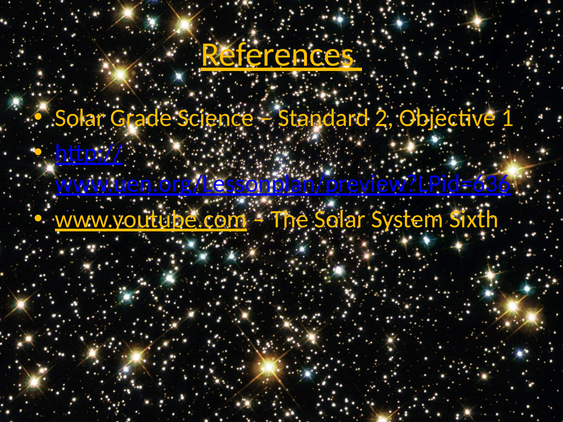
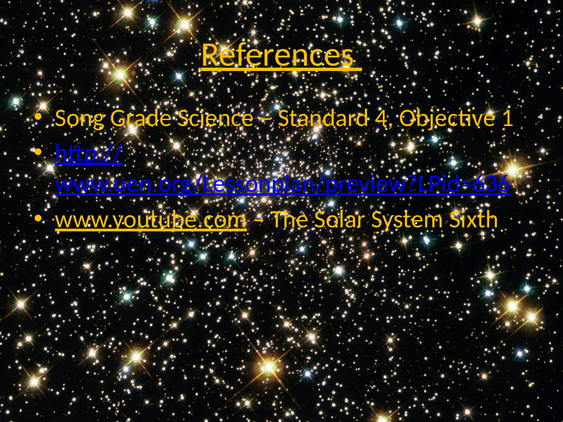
Solar: Solar -> Song (80, 118)
2: 2 -> 4 (384, 118)
